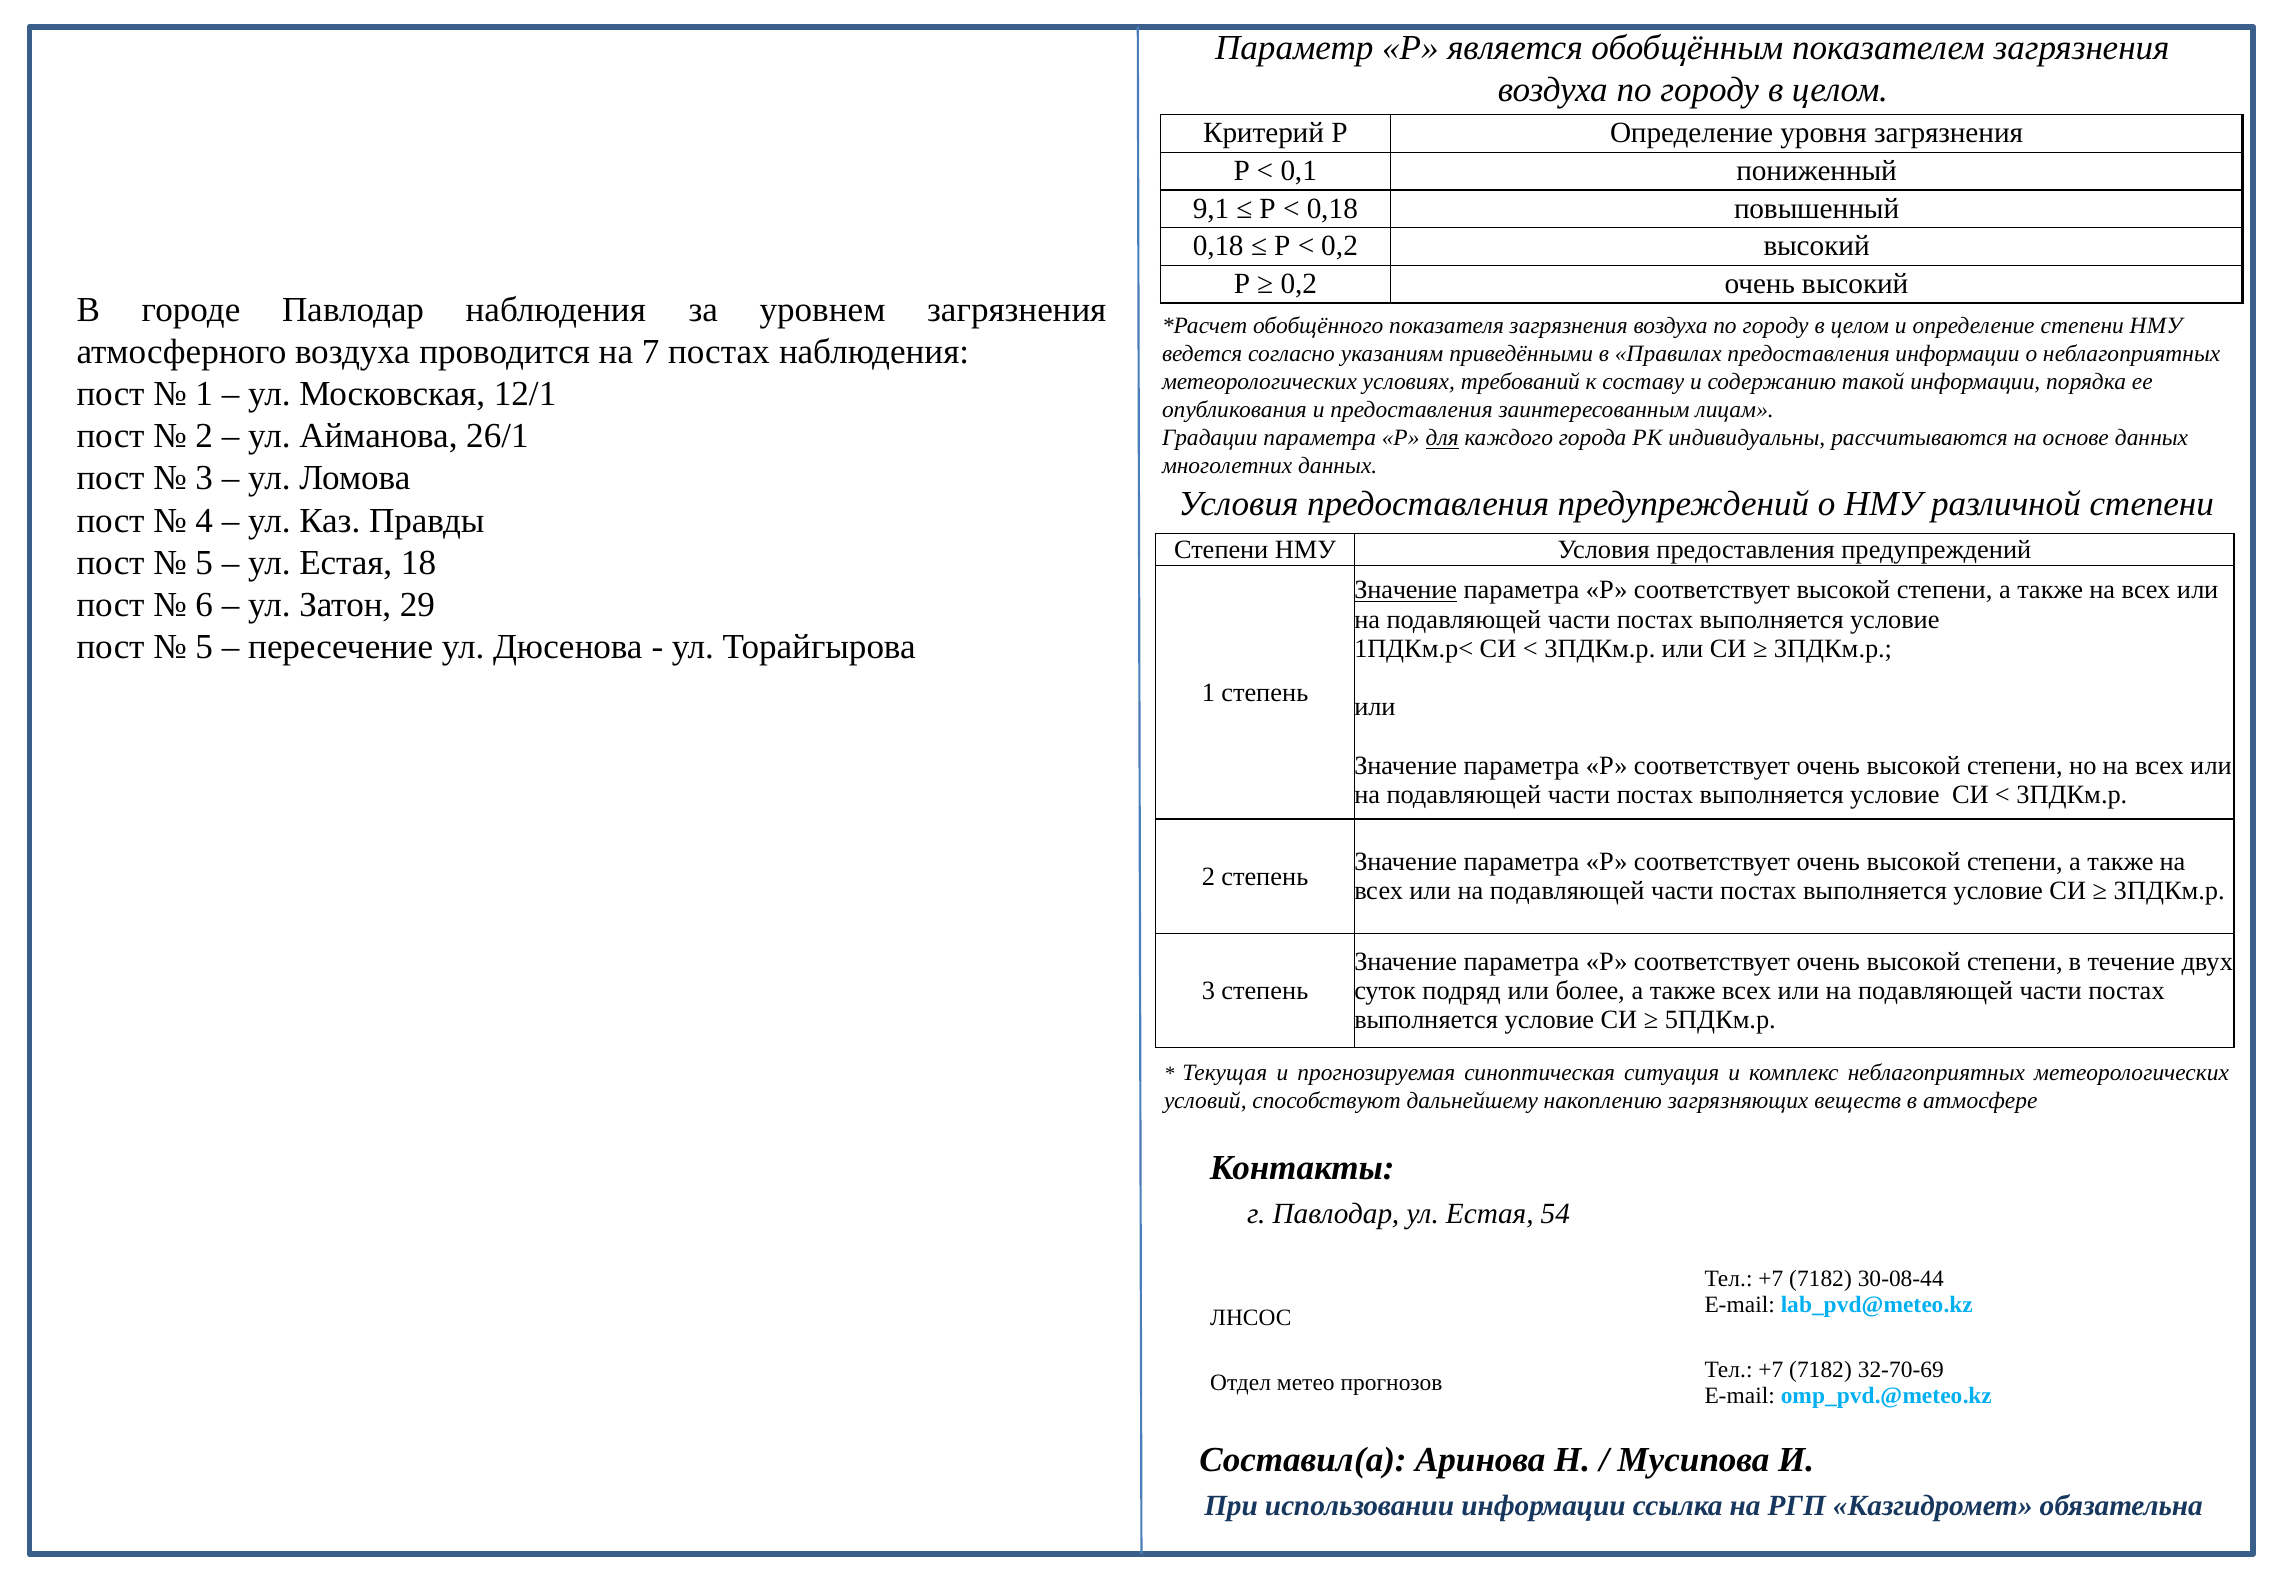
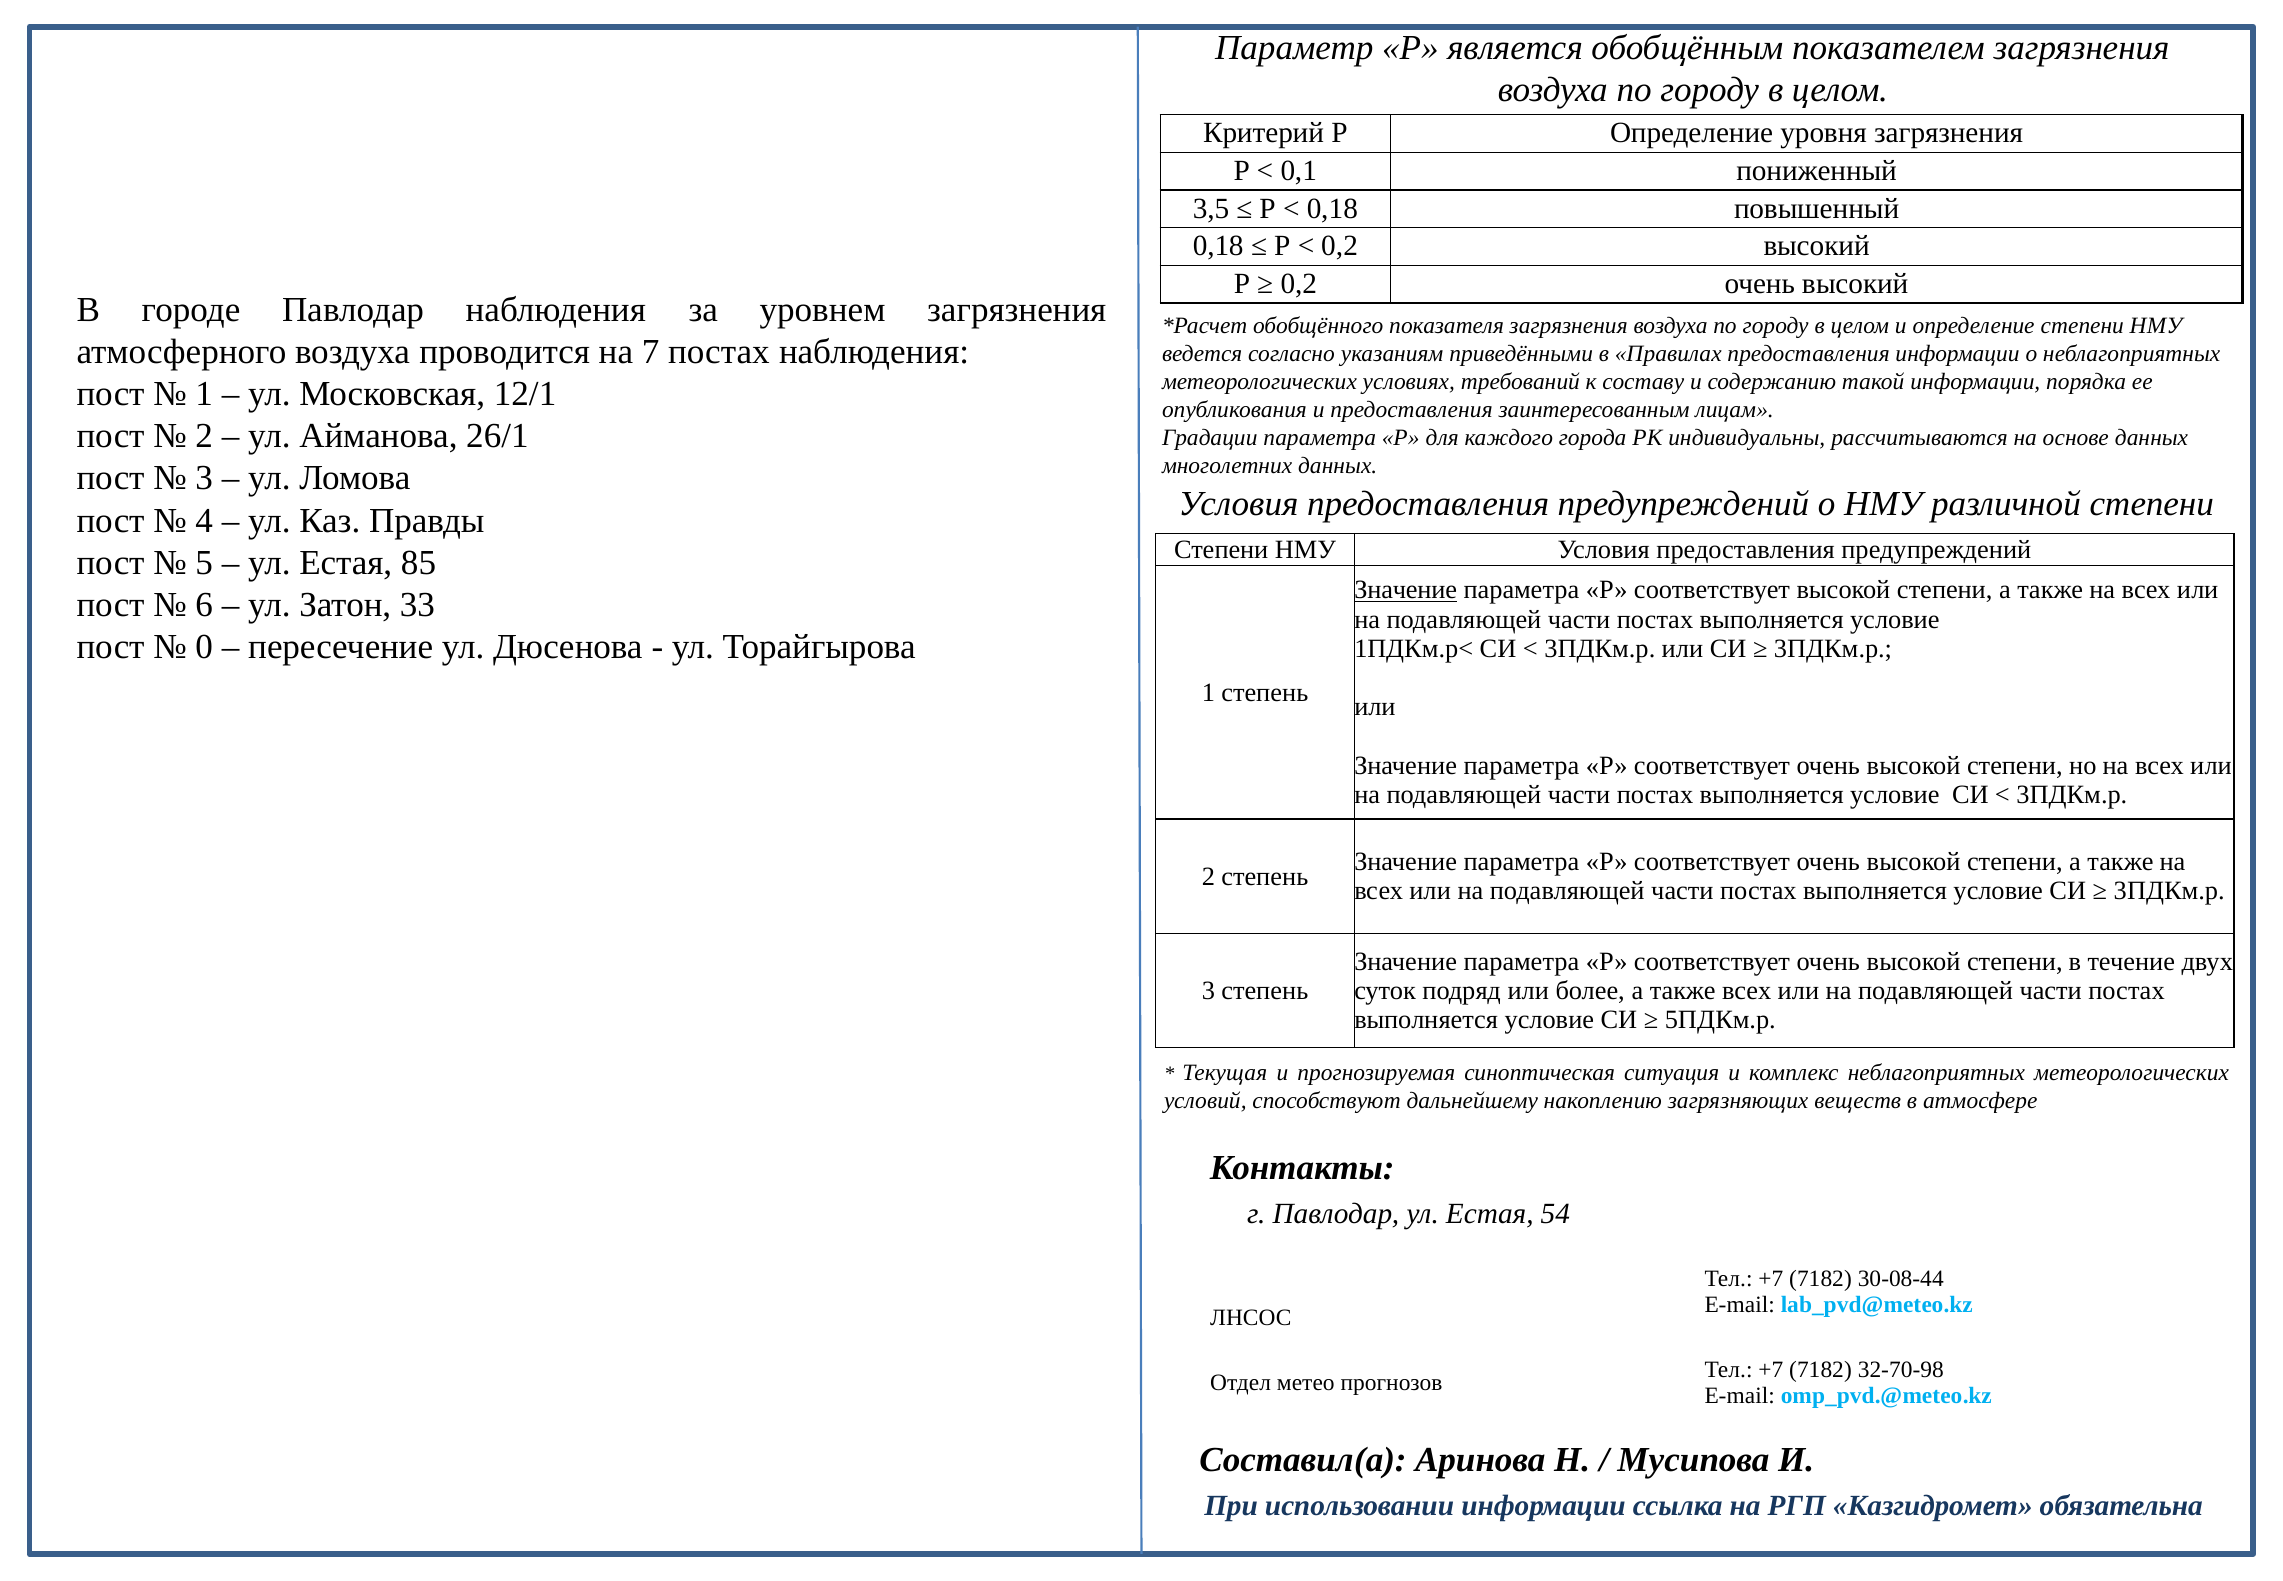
9,1: 9,1 -> 3,5 (1211, 209)
для underline: present -> none (1442, 438)
18: 18 -> 85 (419, 562)
29: 29 -> 33 (417, 605)
5: 5 -> 0 (204, 647)
32-70-69: 32-70-69 -> 32-70-98 (1901, 1369)
